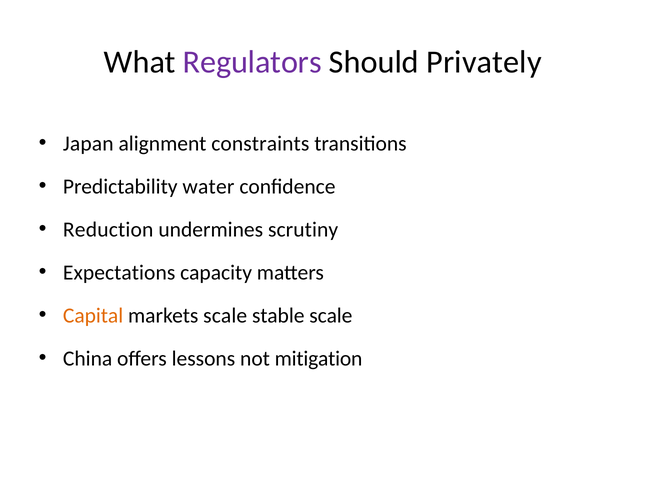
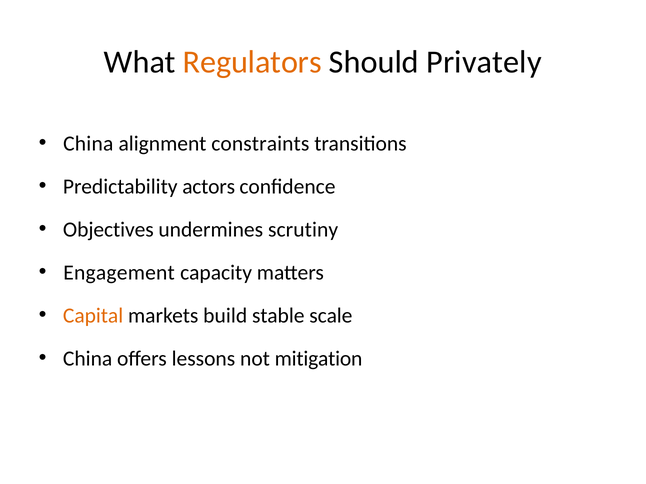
Regulators colour: purple -> orange (252, 62)
Japan: Japan -> China (88, 144)
water: water -> actors (209, 187)
Reduction: Reduction -> Objectives (108, 230)
Expectations: Expectations -> Engagement (119, 273)
markets scale: scale -> build (225, 316)
